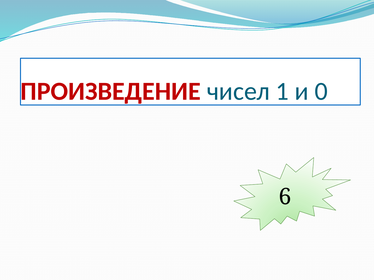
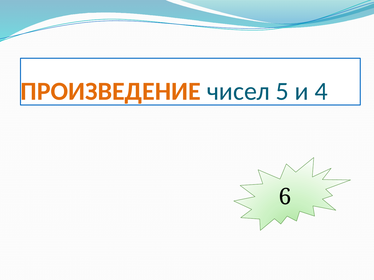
ПРОИЗВЕДЕНИЕ colour: red -> orange (111, 91)
1: 1 -> 5 (282, 91)
0: 0 -> 4 (321, 91)
